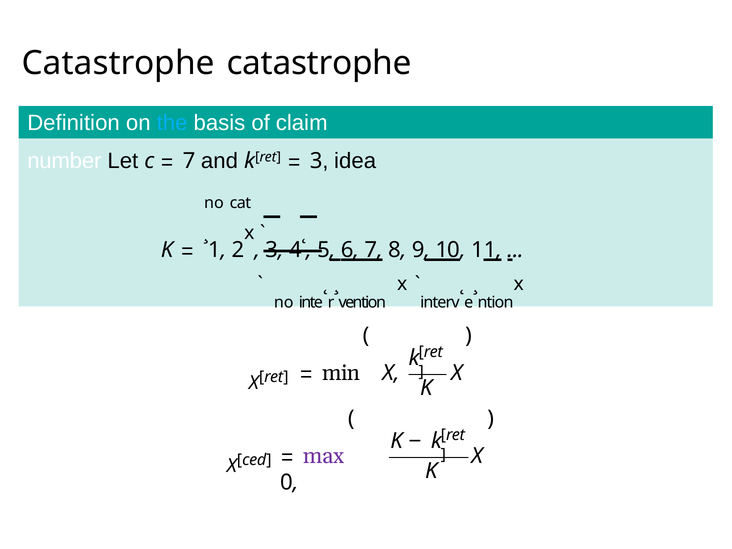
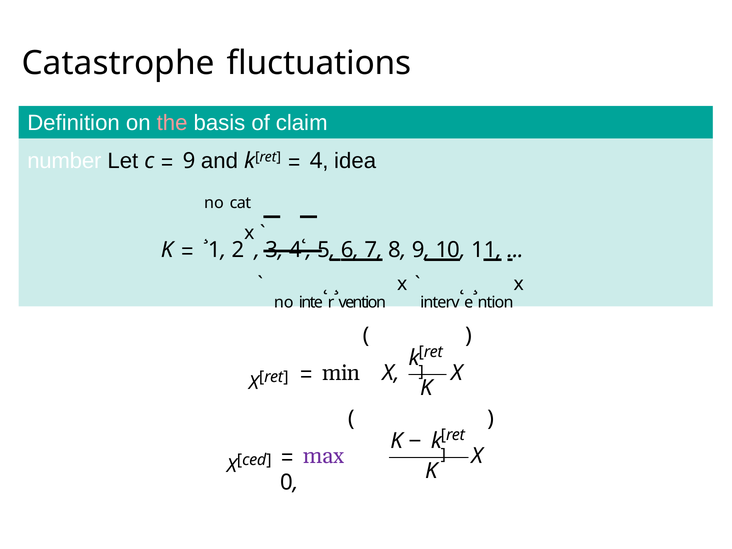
Catastrophe catastrophe: catastrophe -> fluctuations (319, 63)
the colour: light blue -> pink (172, 123)
7: 7 -> 9 (189, 161)
3: 3 -> 4 (316, 161)
